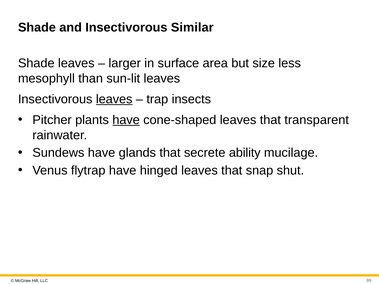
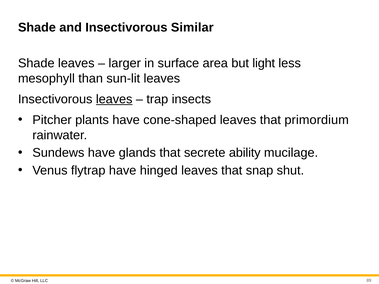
size: size -> light (264, 63)
have underline: present -> none (126, 120)
transparent: transparent -> primordium (317, 120)
